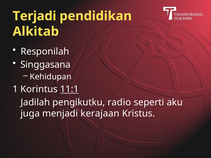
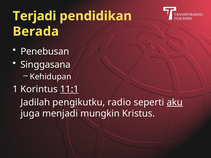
Alkitab: Alkitab -> Berada (36, 31)
Responilah: Responilah -> Penebusan (45, 52)
aku underline: none -> present (175, 102)
kerajaan: kerajaan -> mungkin (100, 114)
